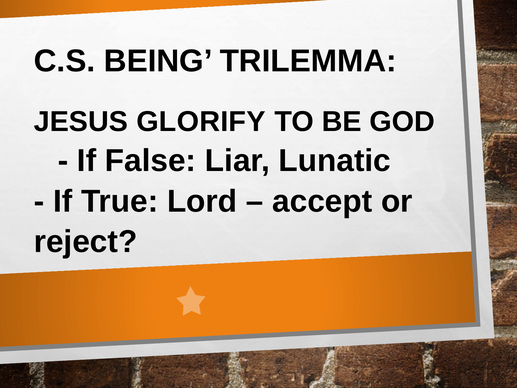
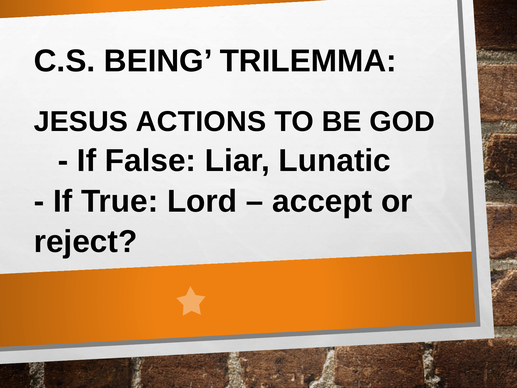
GLORIFY: GLORIFY -> ACTIONS (201, 122)
